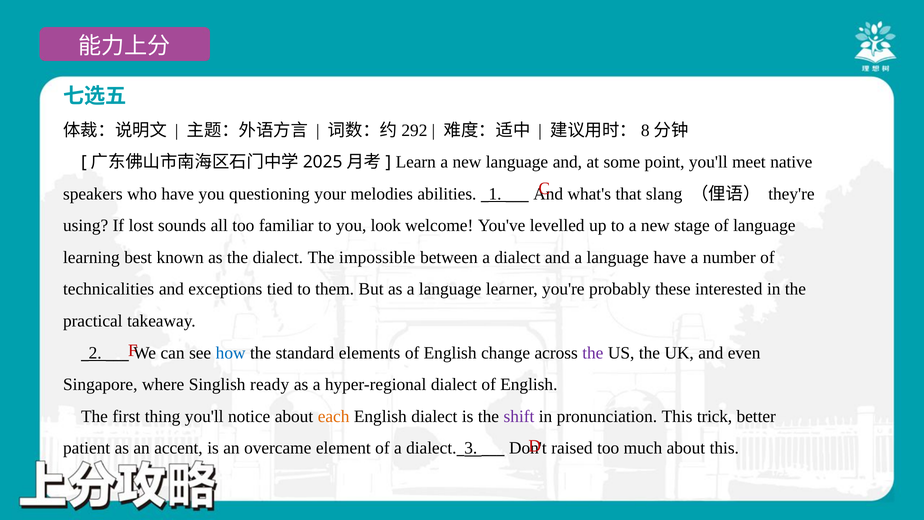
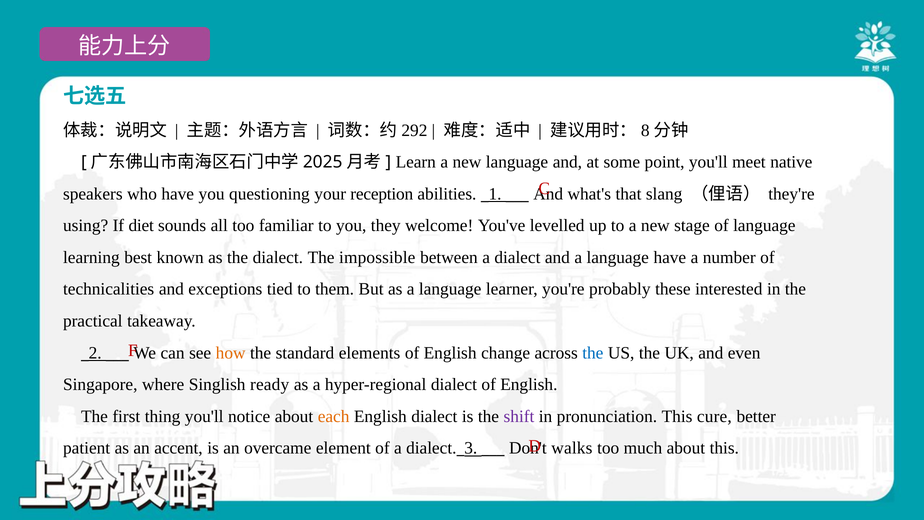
melodies: melodies -> reception (382, 194)
lost: lost -> diet (141, 226)
look: look -> they (386, 226)
how colour: blue -> orange (231, 353)
the colour: purple -> blue (593, 353)
trick: trick -> cure (714, 416)
raised: raised -> walks (572, 448)
